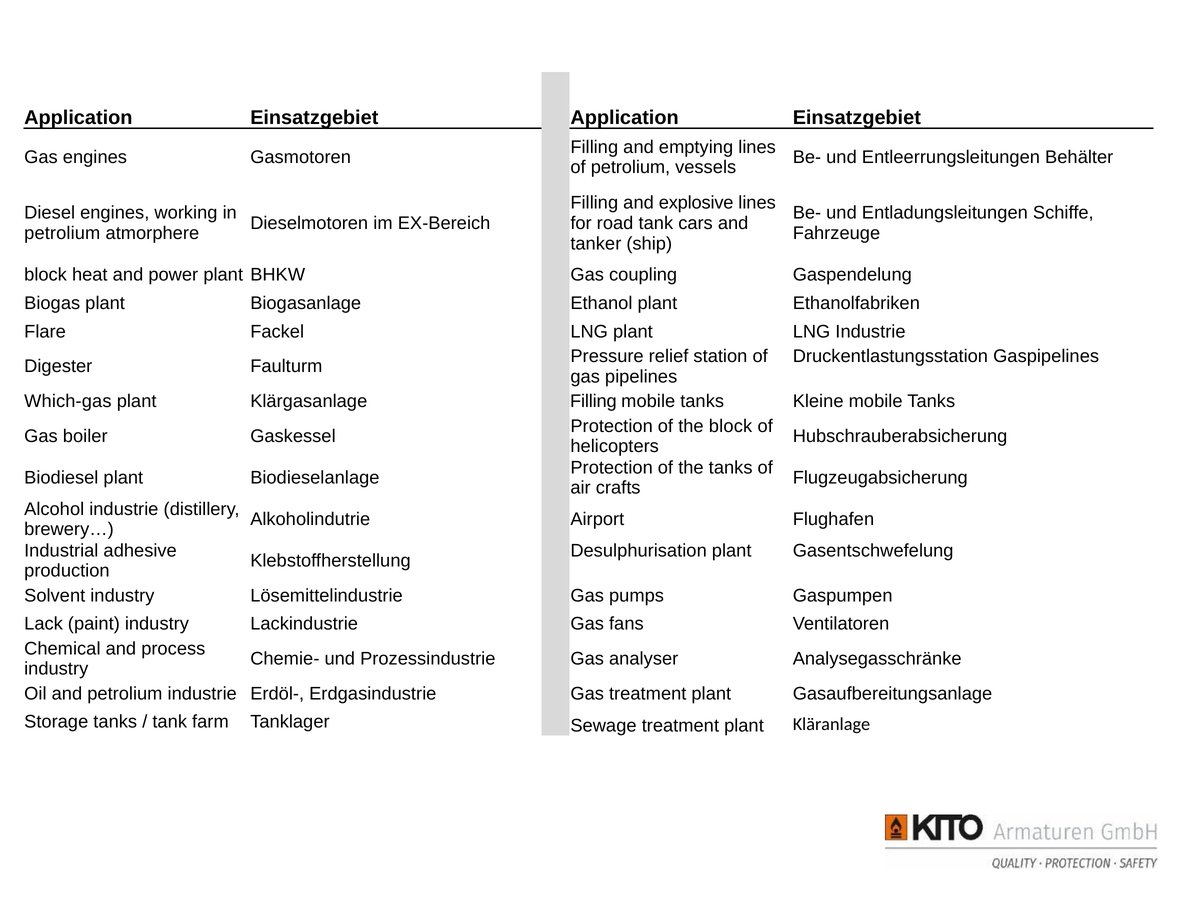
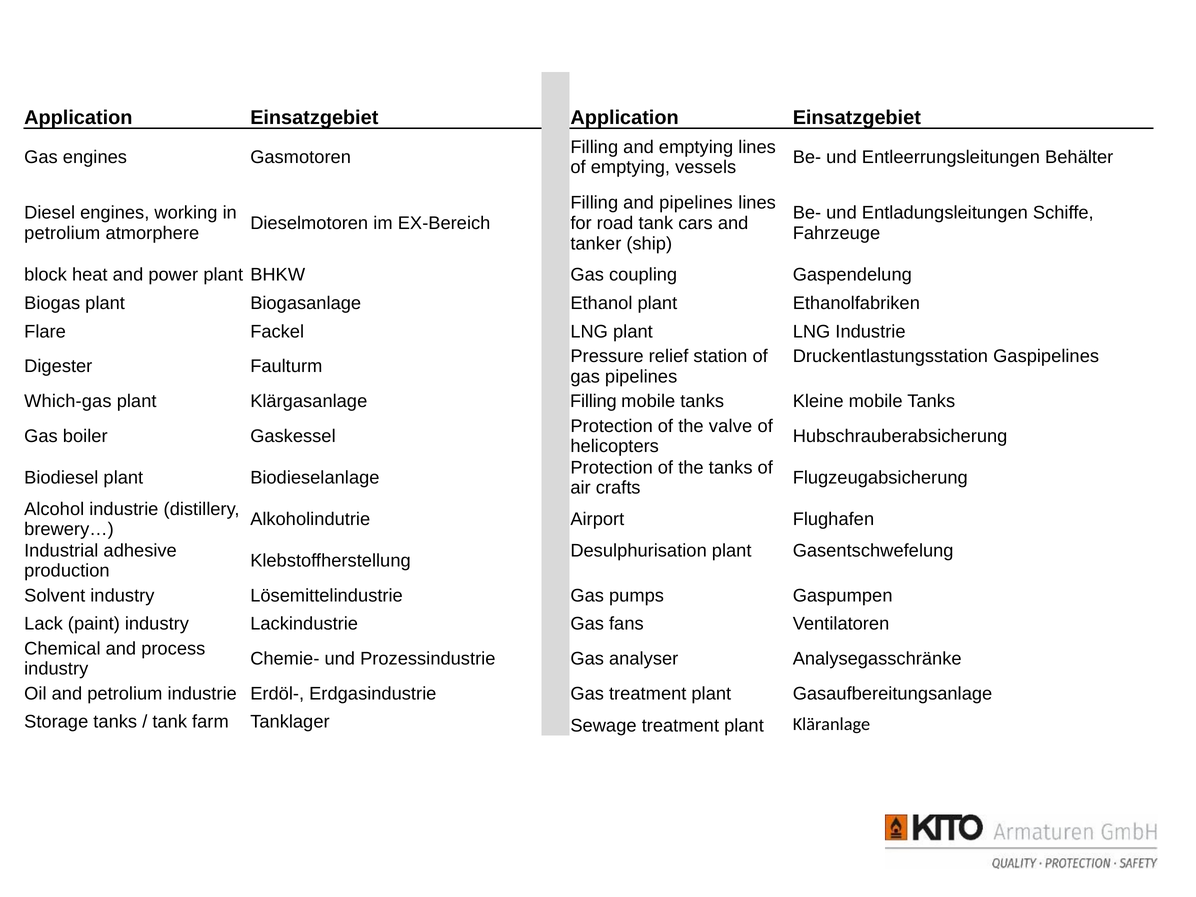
of petrolium: petrolium -> emptying (630, 167)
and explosive: explosive -> pipelines (696, 203)
the block: block -> valve (731, 426)
